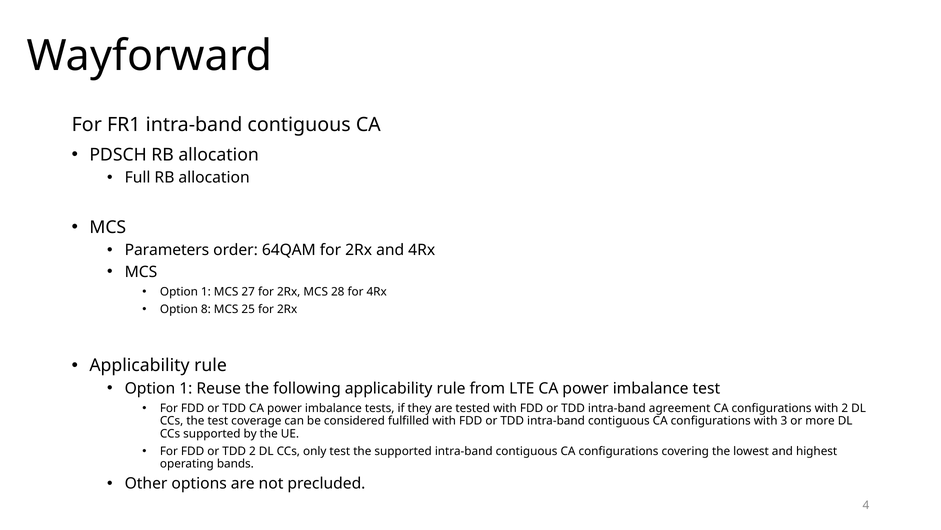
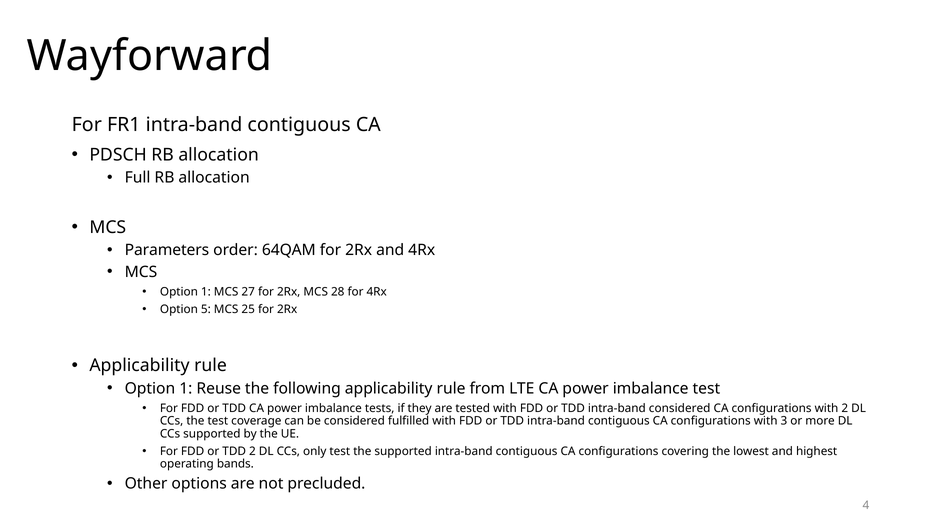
8: 8 -> 5 (206, 309)
intra-band agreement: agreement -> considered (680, 408)
